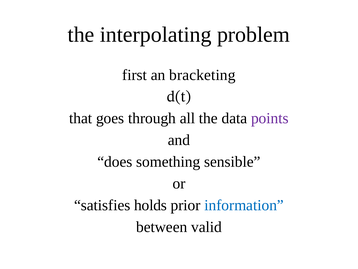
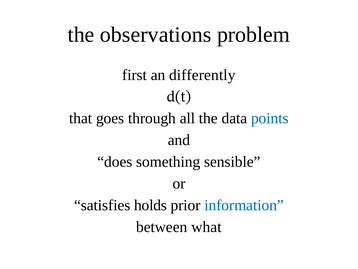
interpolating: interpolating -> observations (156, 35)
bracketing: bracketing -> differently (202, 75)
points colour: purple -> blue (270, 118)
valid: valid -> what (206, 227)
